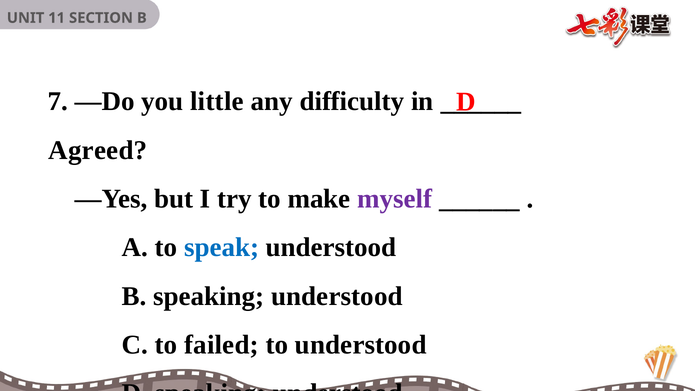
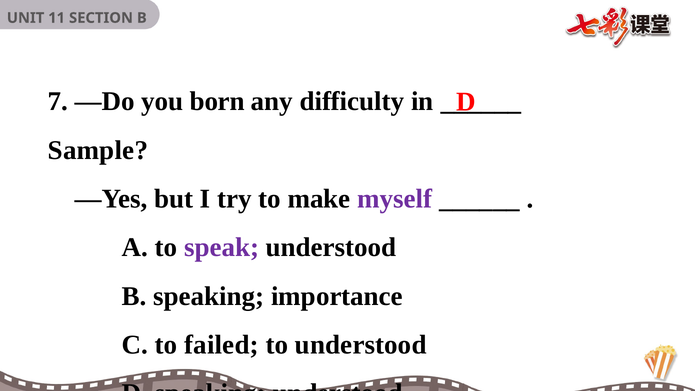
little: little -> born (217, 101)
Agreed: Agreed -> Sample (98, 150)
speak colour: blue -> purple (222, 247)
B speaking understood: understood -> importance (337, 296)
